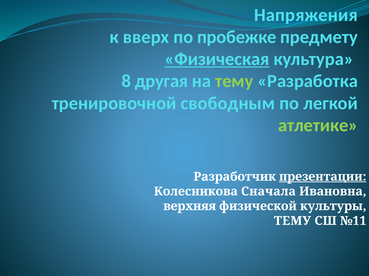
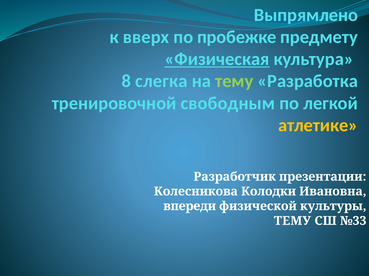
Напряжения: Напряжения -> Выпрямлено (306, 15)
другая: другая -> слегка (161, 81)
атлетике colour: light green -> yellow (318, 126)
презентации underline: present -> none (323, 177)
Сначала: Сначала -> Колодки (269, 192)
верхняя: верхняя -> впереди (190, 207)
№11: №11 -> №33 (353, 221)
